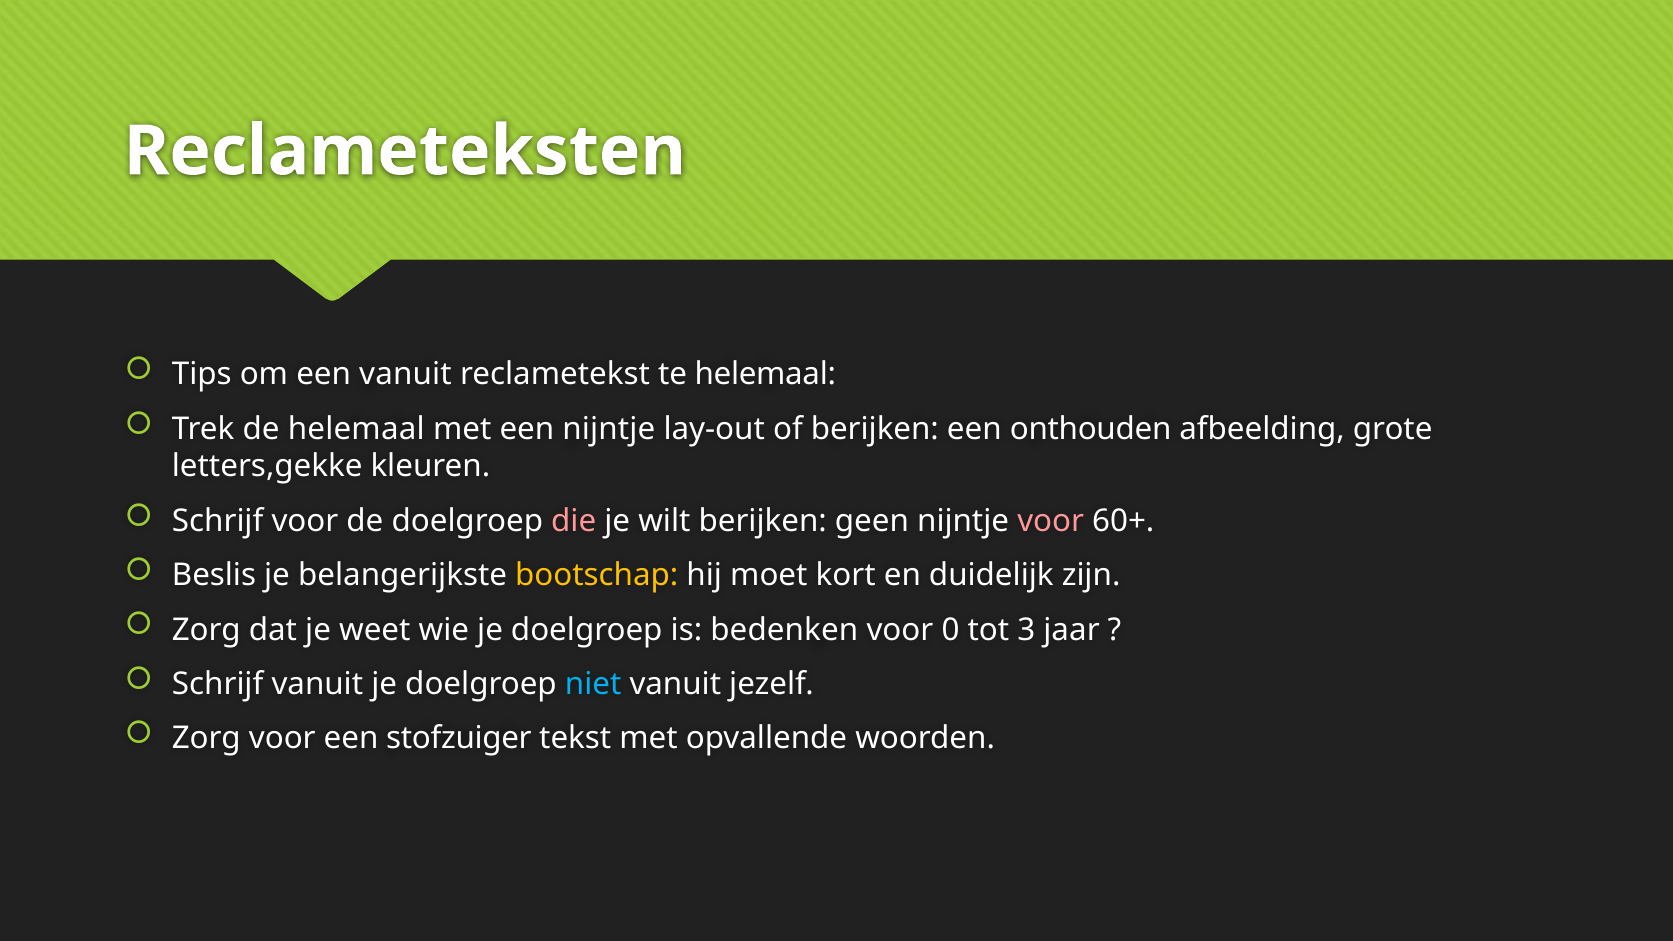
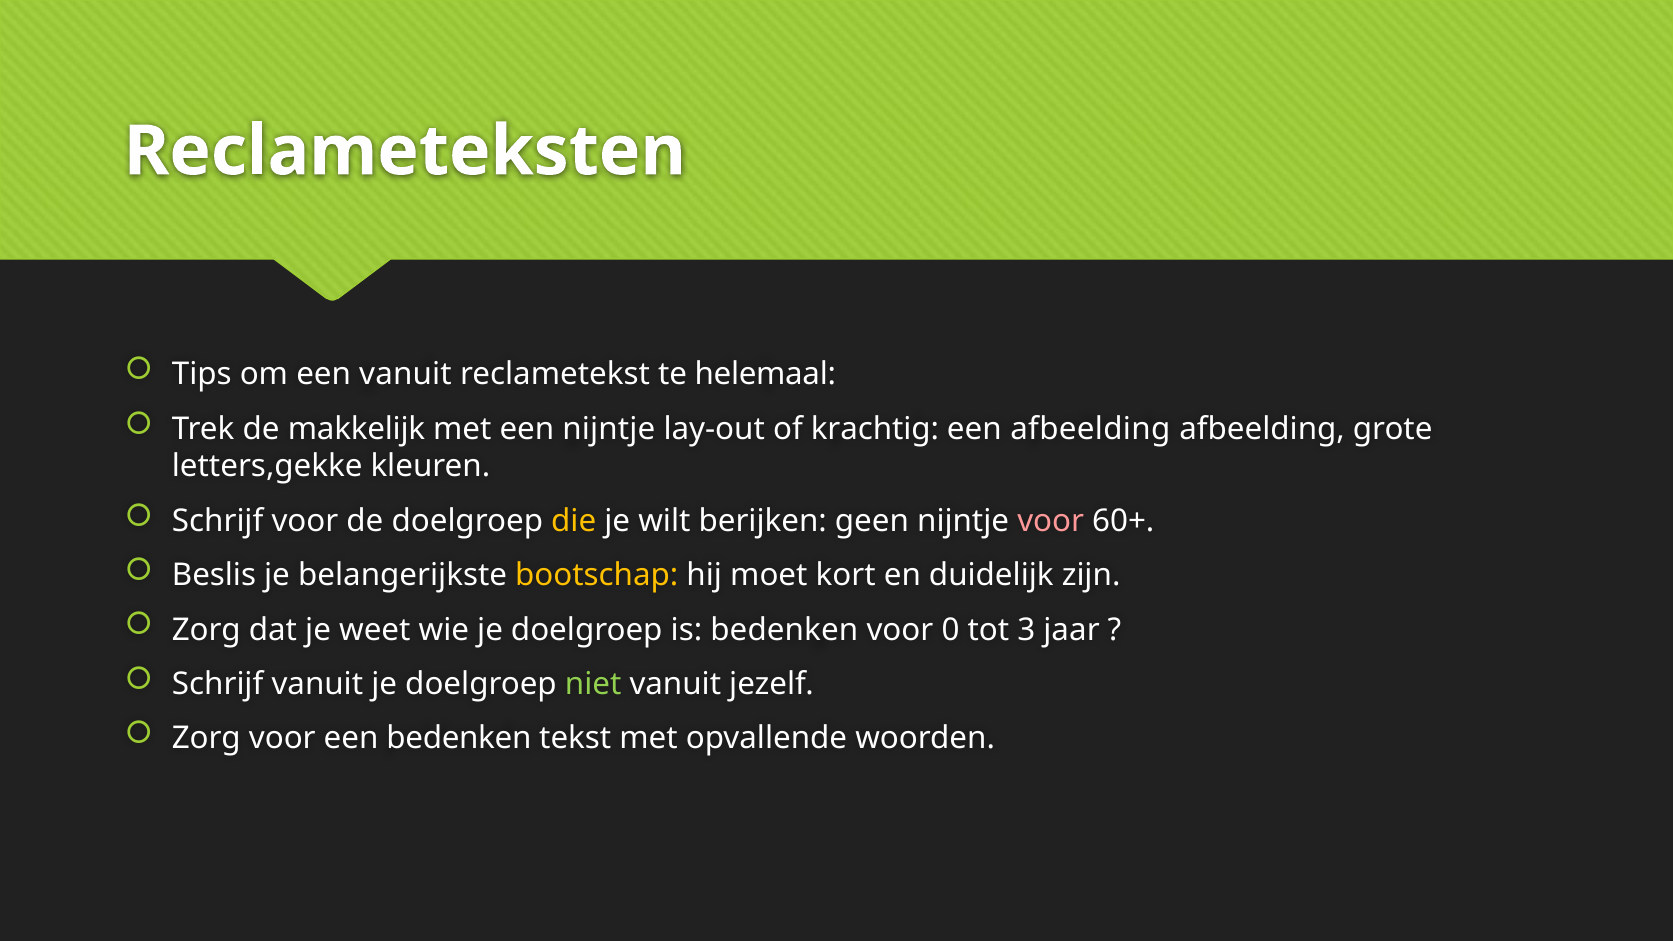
de helemaal: helemaal -> makkelijk (356, 429)
of berijken: berijken -> krachtig (875, 429)
een onthouden: onthouden -> afbeelding (1090, 429)
die colour: pink -> yellow (574, 521)
niet colour: light blue -> light green (593, 684)
een stofzuiger: stofzuiger -> bedenken (459, 739)
